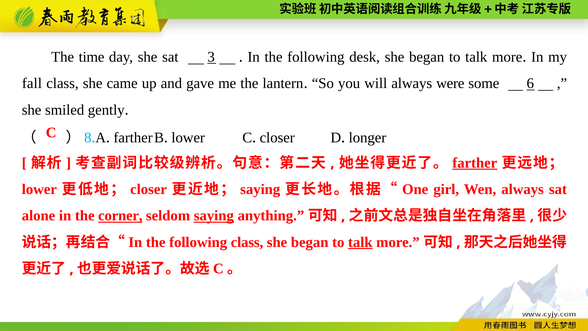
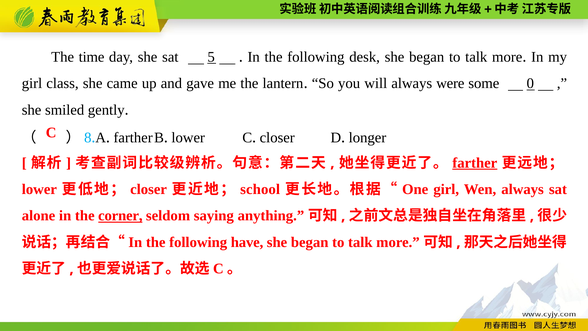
3: 3 -> 5 (211, 57)
fall: fall -> girl (32, 83)
6: 6 -> 0 (530, 83)
saying: saying -> school (260, 189)
saying underline: present -> none (214, 216)
following class: class -> have (247, 242)
talk underline: present -> none (360, 242)
